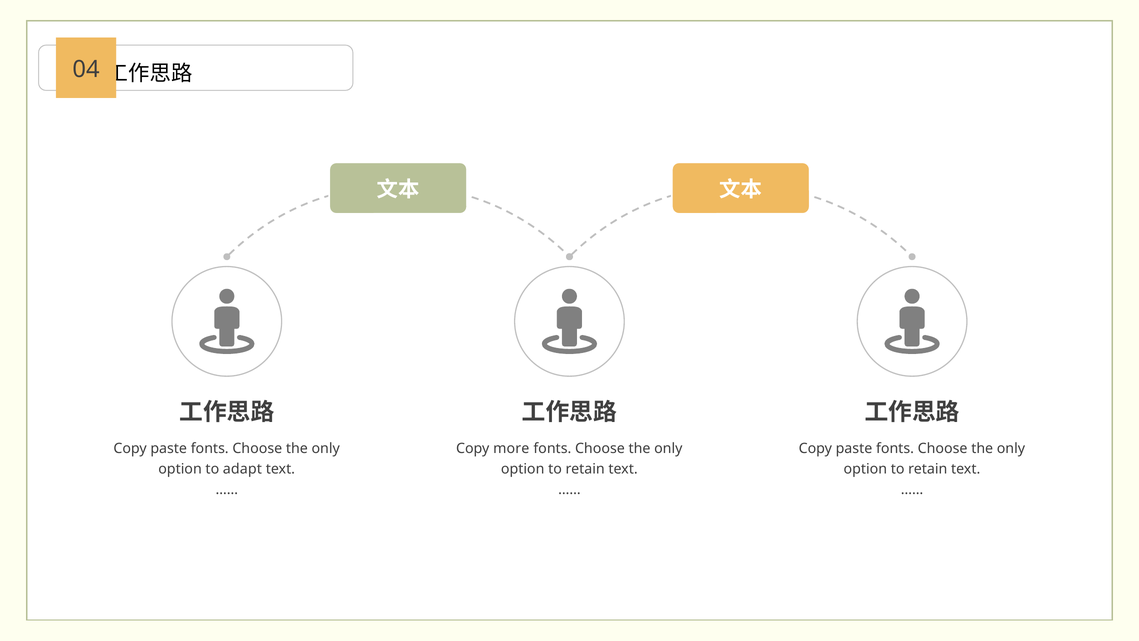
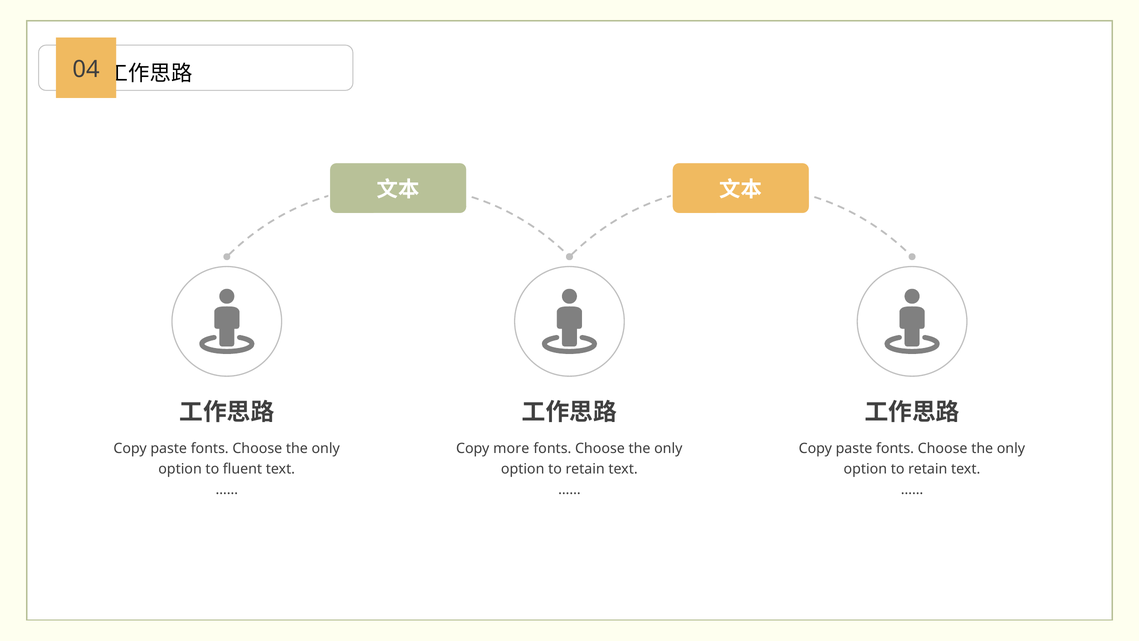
adapt: adapt -> fluent (242, 469)
